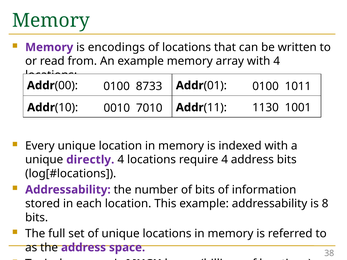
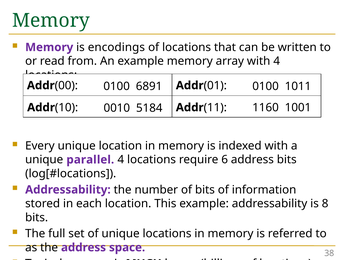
8733: 8733 -> 6891 (149, 86)
1130: 1130 -> 1160 (266, 108)
7010: 7010 -> 5184 (149, 108)
directly: directly -> parallel (90, 160)
require 4: 4 -> 6 (225, 160)
